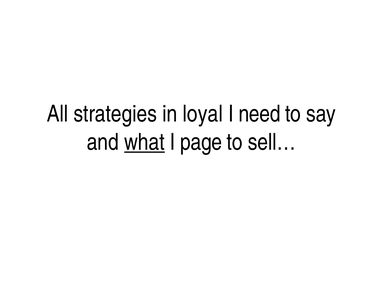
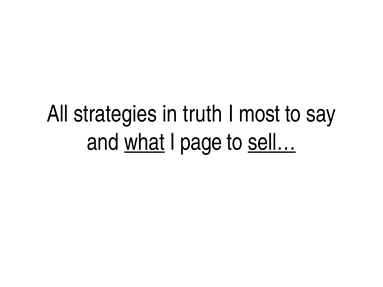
loyal: loyal -> truth (203, 114)
need: need -> most (259, 114)
sell… underline: none -> present (272, 142)
